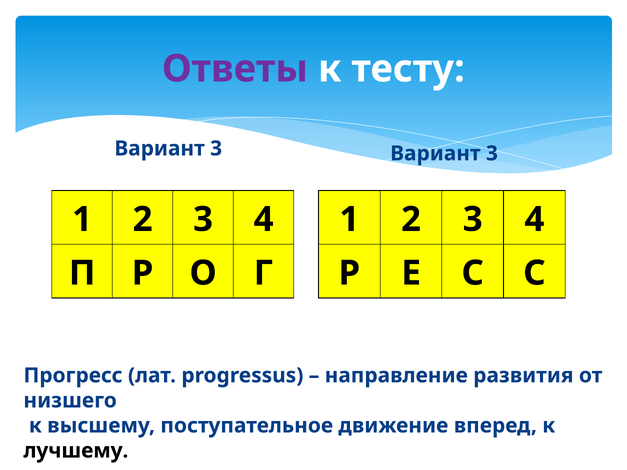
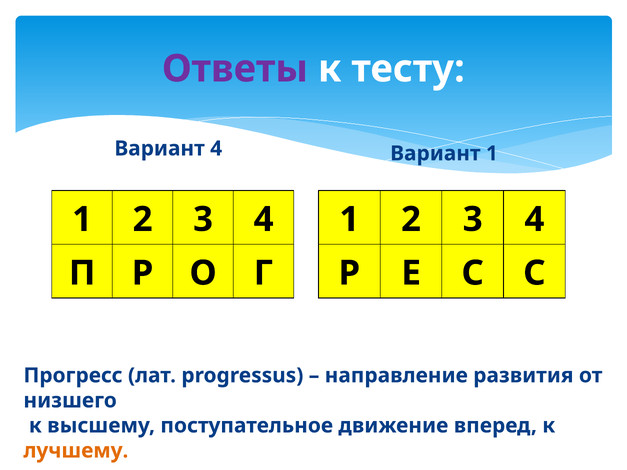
3: 3 -> 4 (216, 149)
3: 3 -> 1 (492, 154)
лучшему colour: black -> orange (76, 451)
